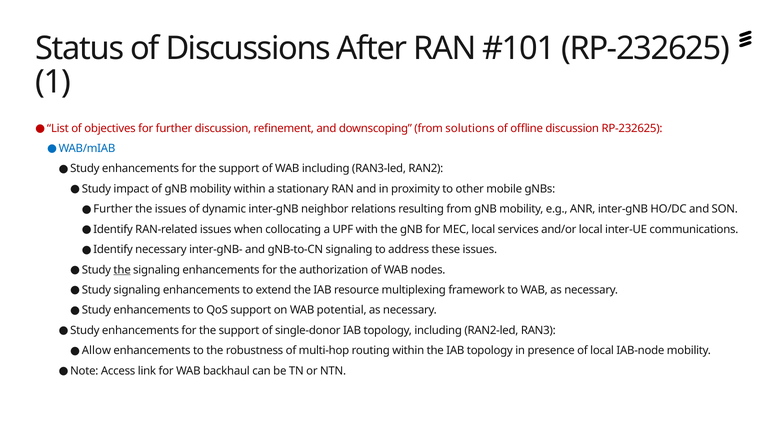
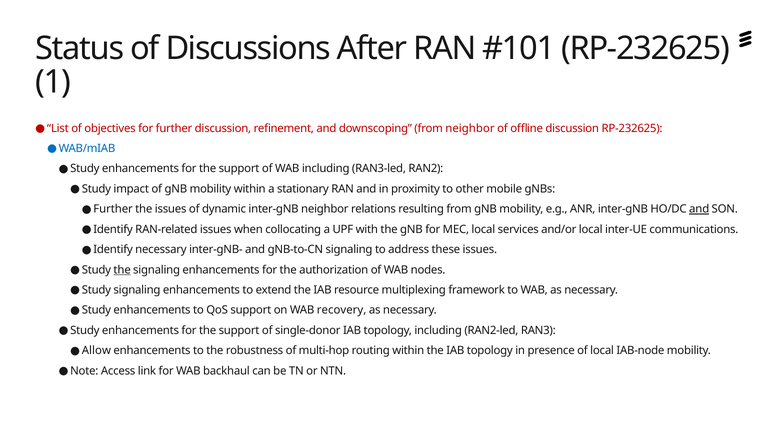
from solutions: solutions -> neighbor (470, 128)
and underline: none -> present (699, 209)
potential: potential -> recovery (342, 310)
